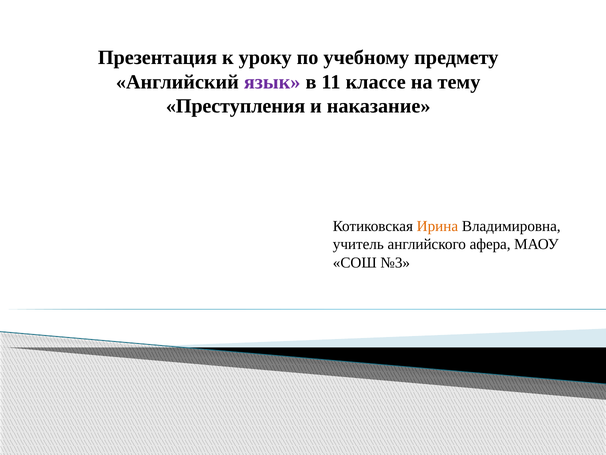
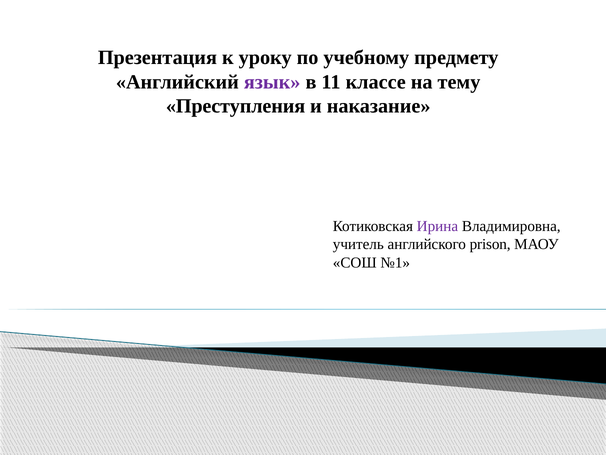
Ирина colour: orange -> purple (437, 226)
афера: афера -> prison (490, 244)
№3: №3 -> №1 (395, 262)
